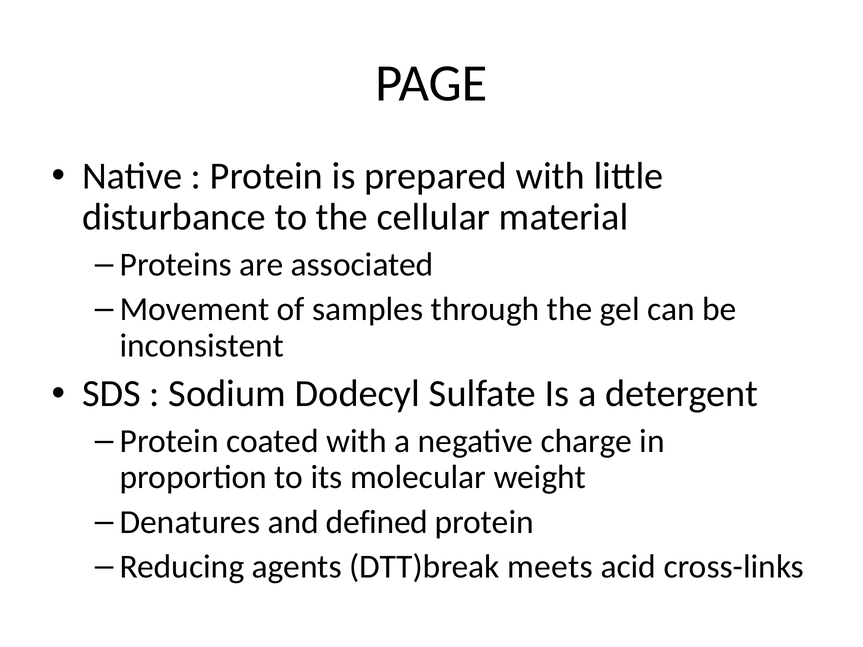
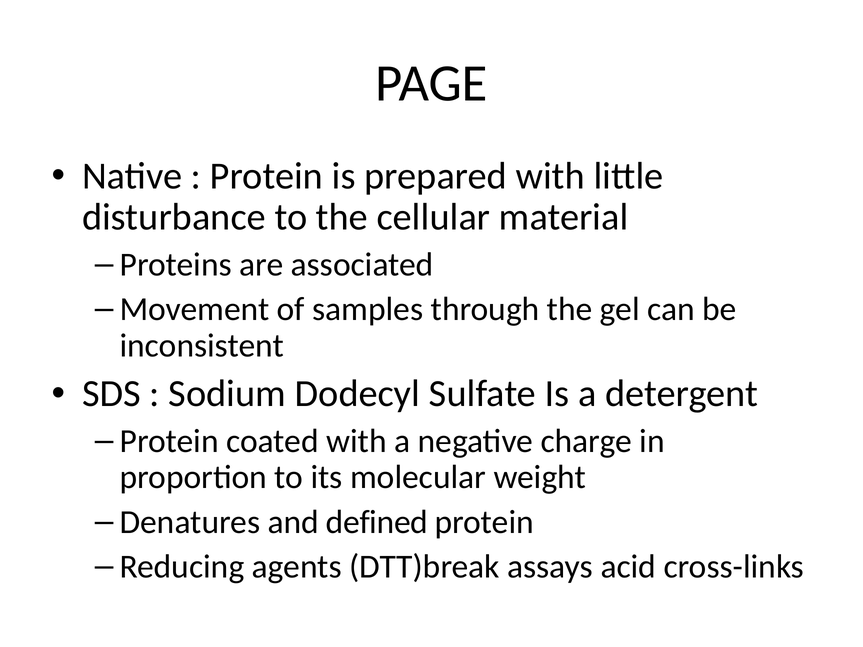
meets: meets -> assays (550, 567)
